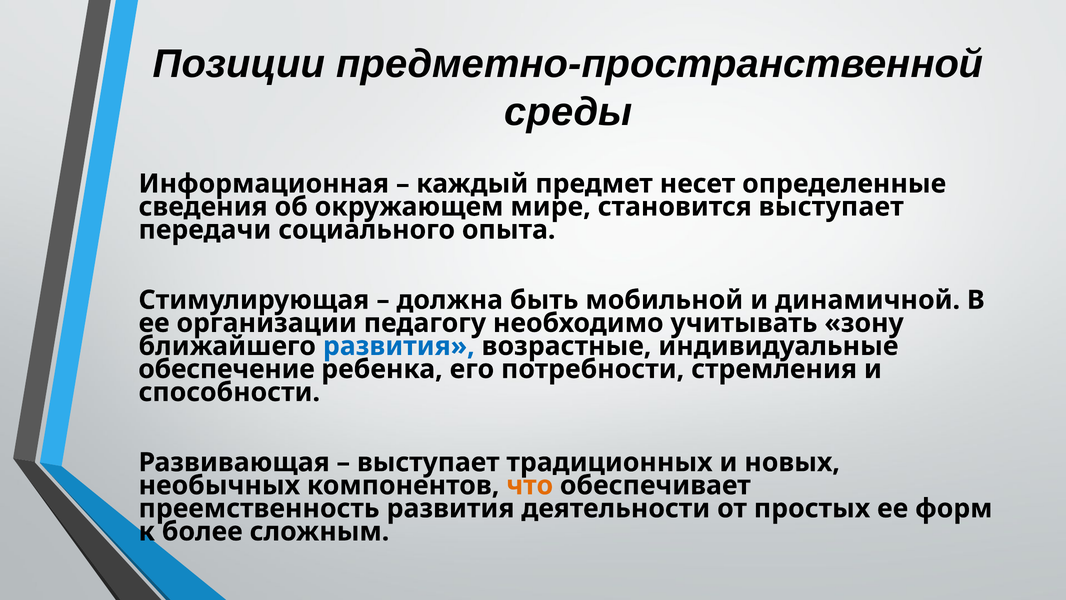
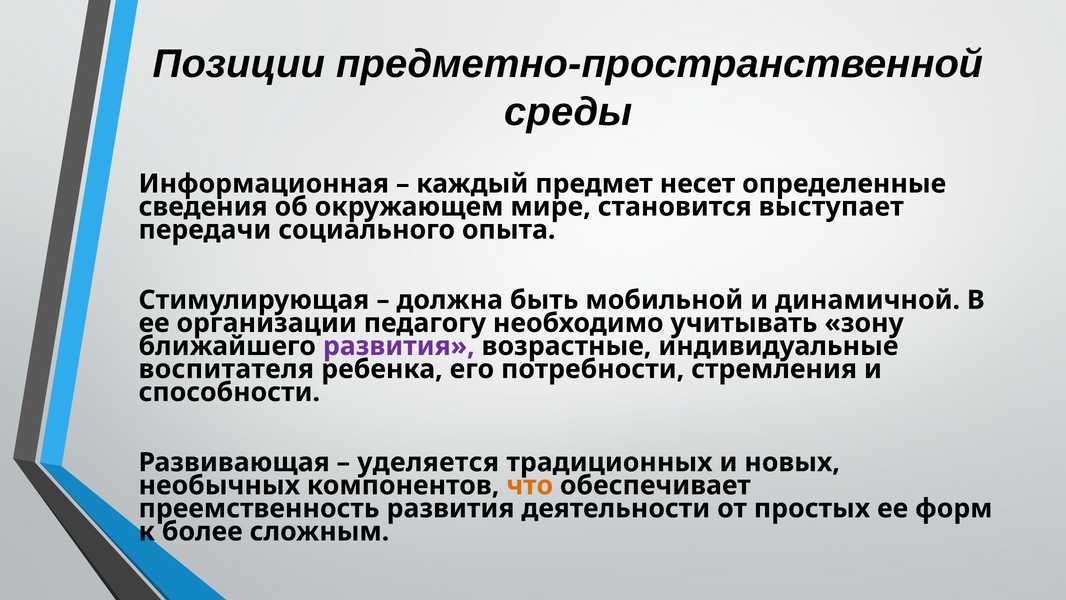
развития colour: blue -> purple (399, 346)
обеспечение: обеспечение -> воспитателя (226, 369)
выступает: выступает -> уделяется (428, 462)
